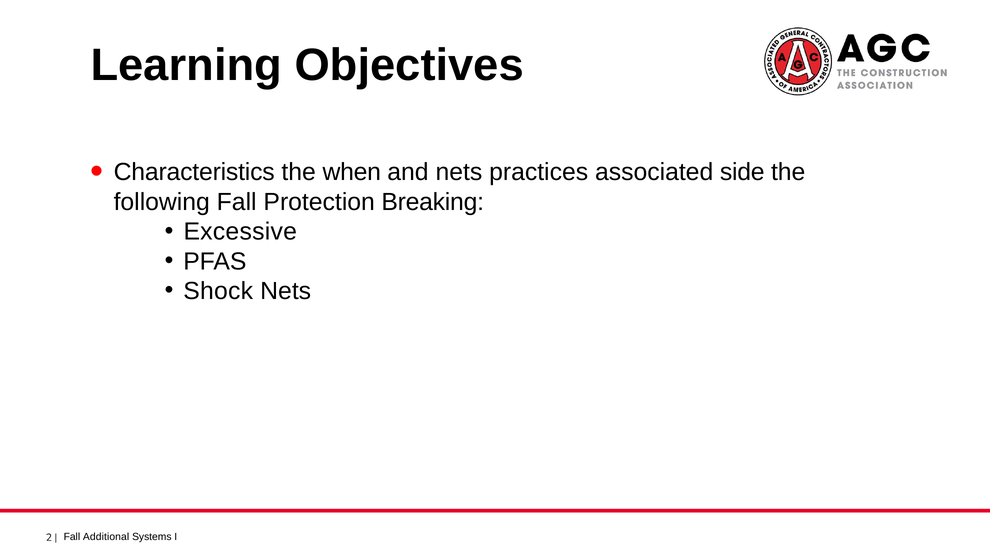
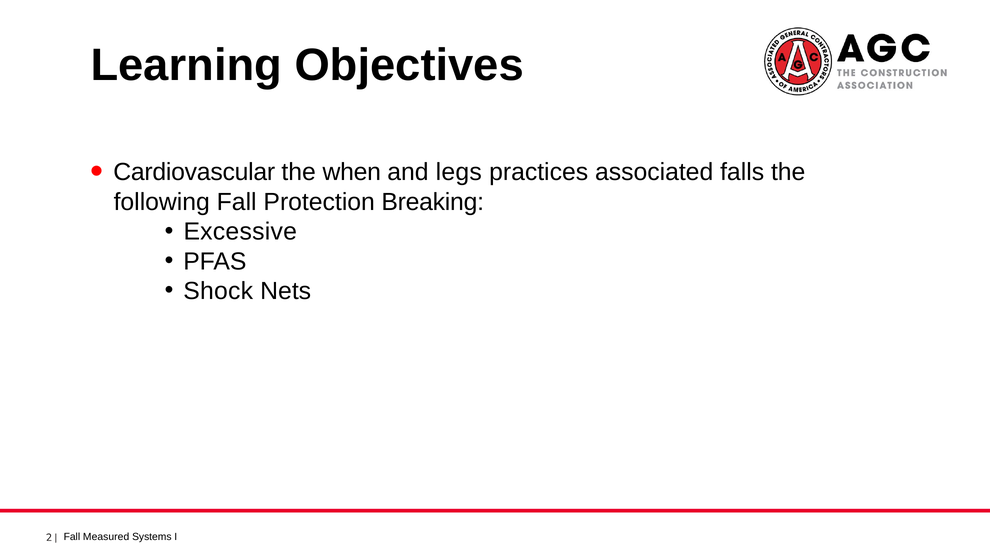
Characteristics: Characteristics -> Cardiovascular (194, 172)
and nets: nets -> legs (459, 172)
side: side -> falls (742, 172)
Additional: Additional -> Measured (106, 537)
